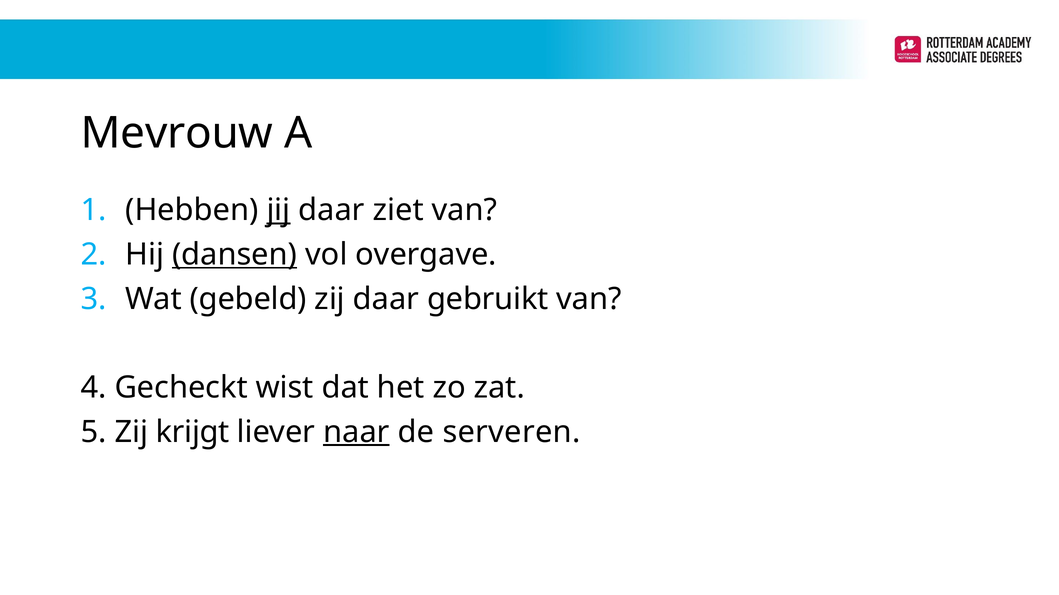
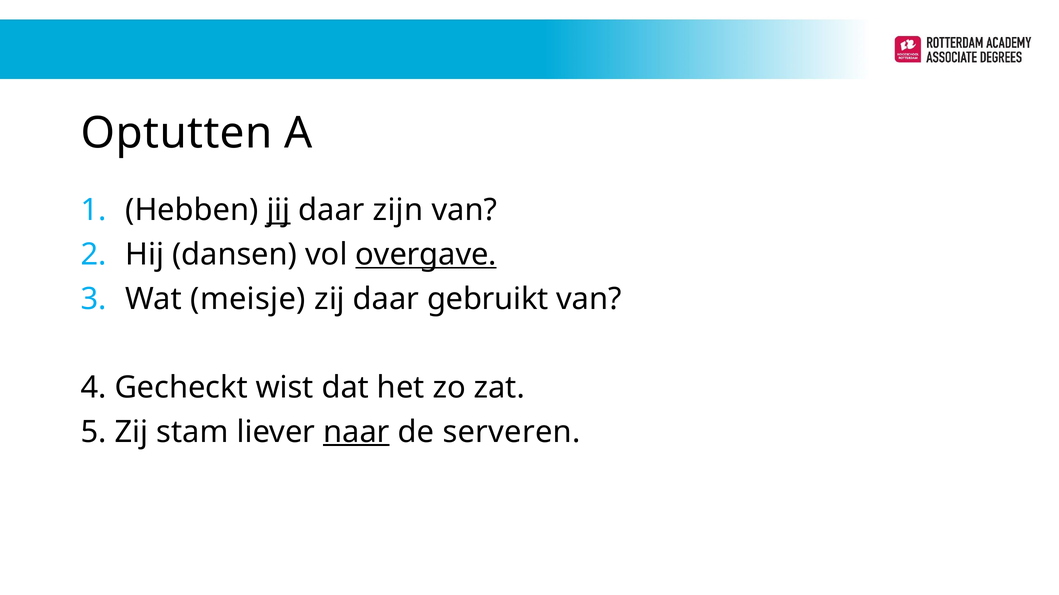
Mevrouw: Mevrouw -> Optutten (177, 133)
ziet: ziet -> zijn (398, 210)
dansen underline: present -> none (235, 255)
overgave underline: none -> present (426, 255)
gebeld: gebeld -> meisje (248, 299)
krijgt: krijgt -> stam (192, 432)
